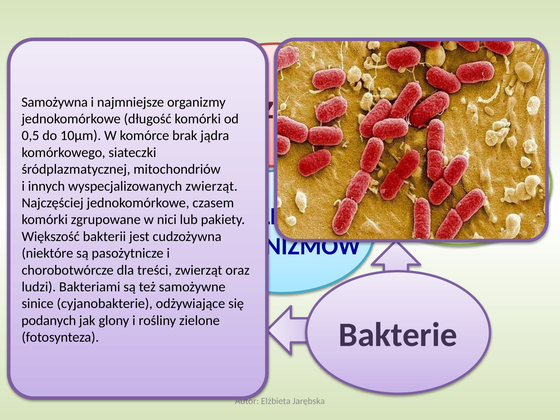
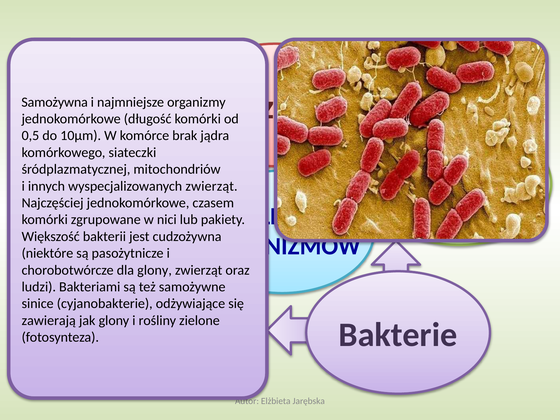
dla treści: treści -> glony (155, 270)
podanych: podanych -> zawierają (49, 320)
